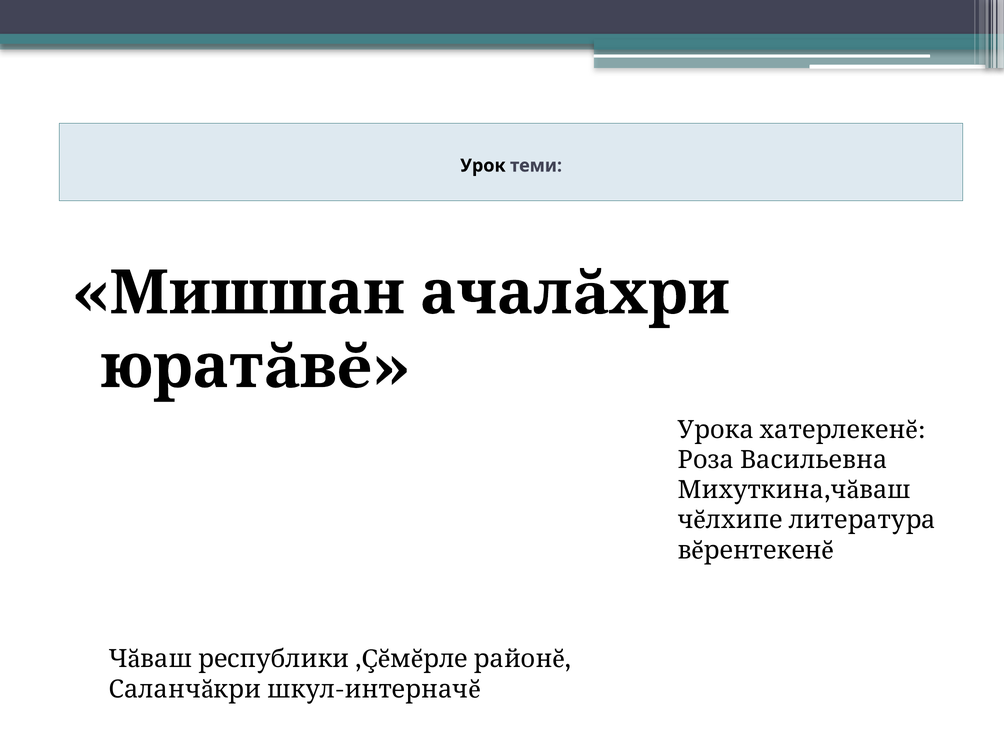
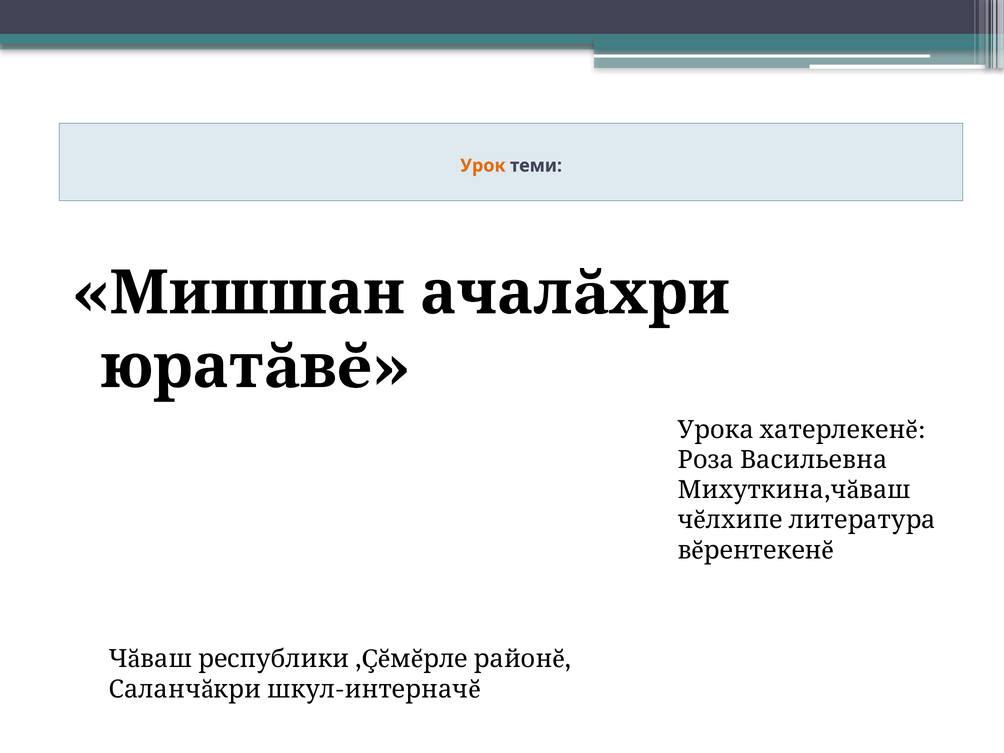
Урок colour: black -> orange (483, 166)
